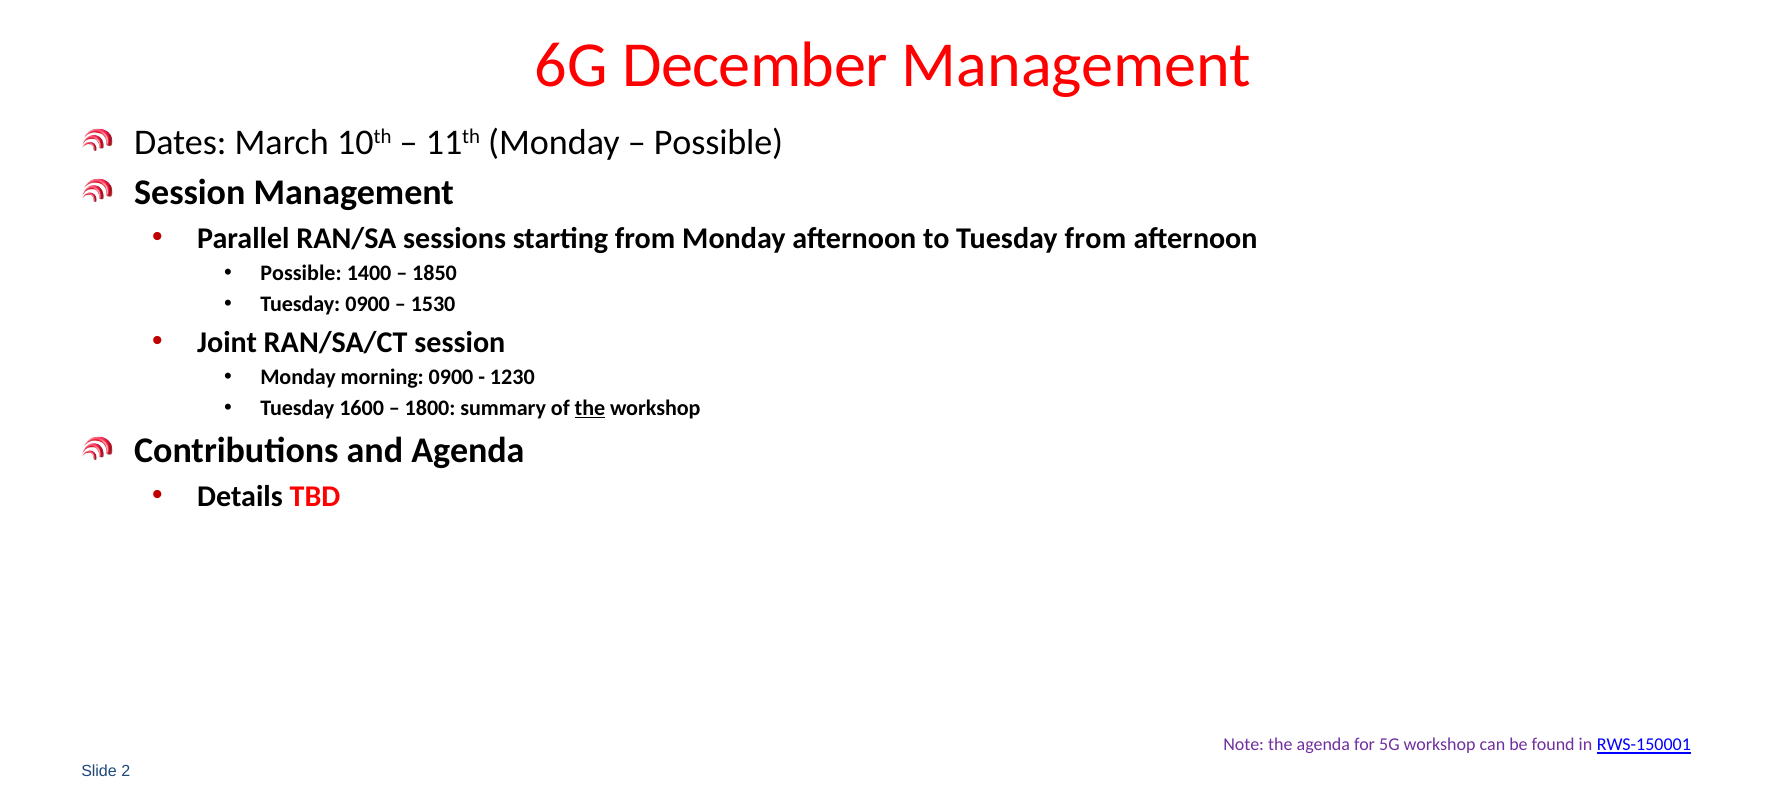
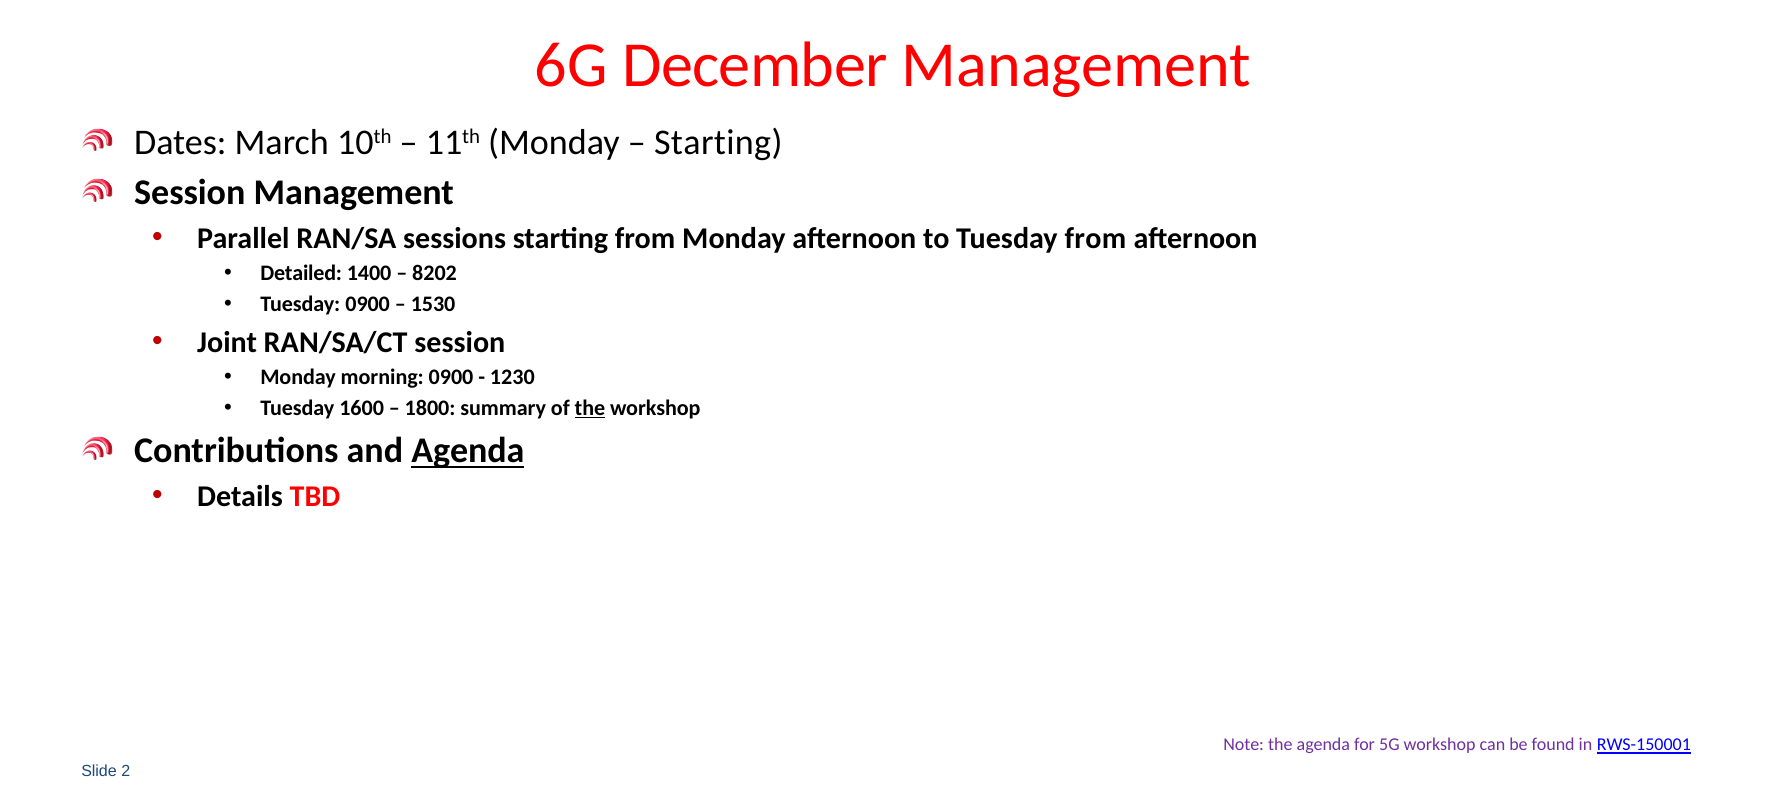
Possible: Possible -> Starting (718, 142)
Possible: Possible -> Detailed (301, 273)
1850: 1850 -> 8202 (435, 273)
Agenda underline: none -> present (468, 451)
